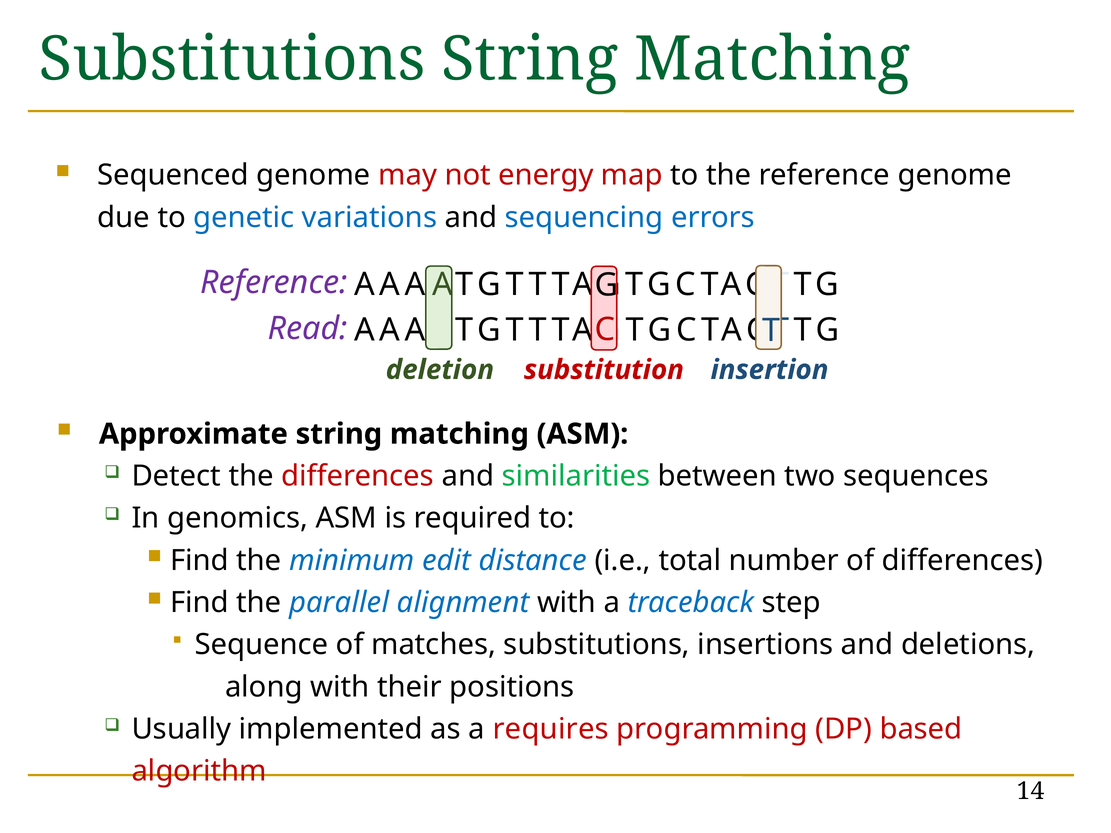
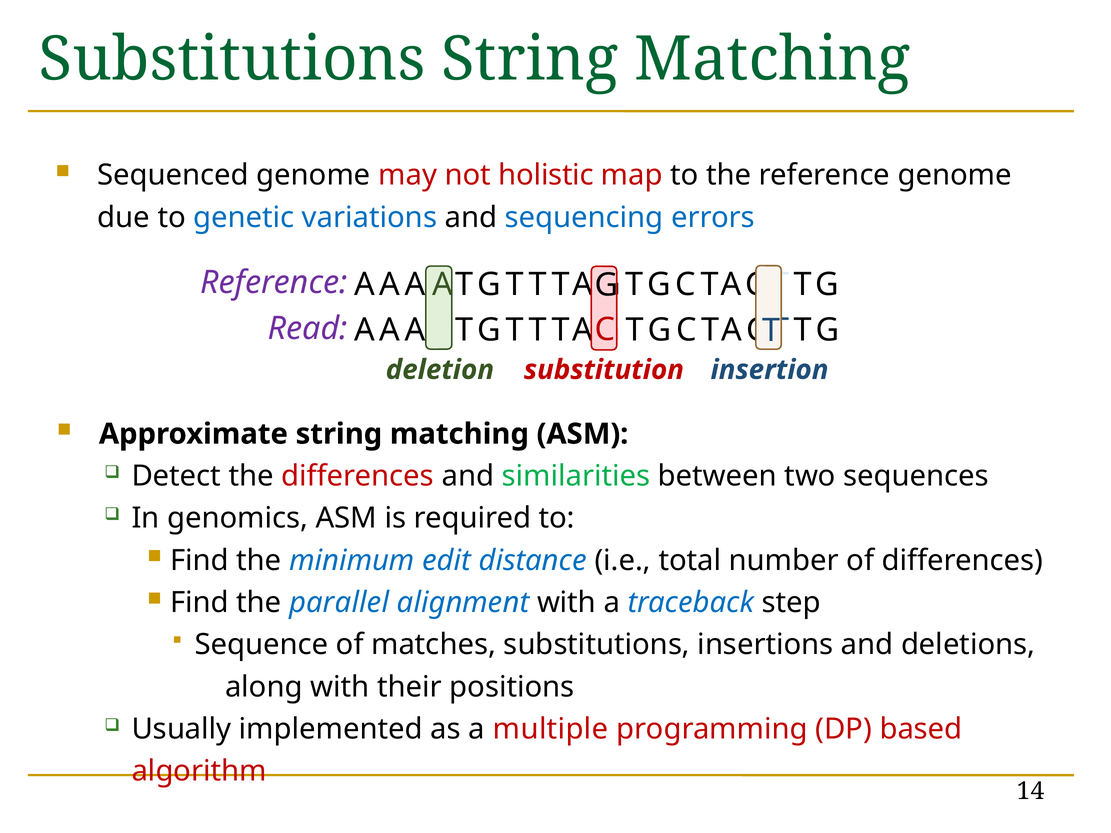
energy: energy -> holistic (546, 175)
requires: requires -> multiple (551, 729)
